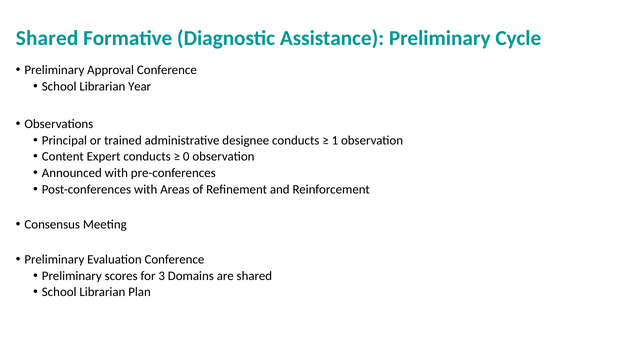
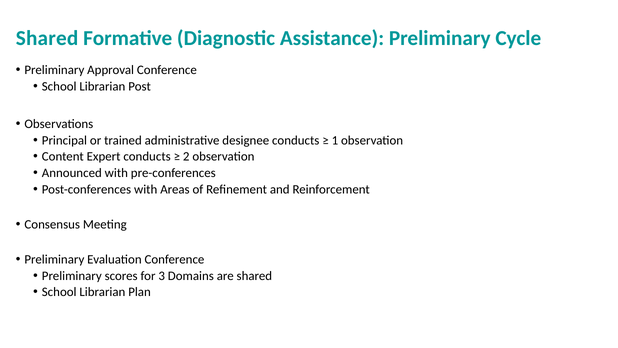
Year: Year -> Post (140, 86)
0: 0 -> 2 (186, 156)
